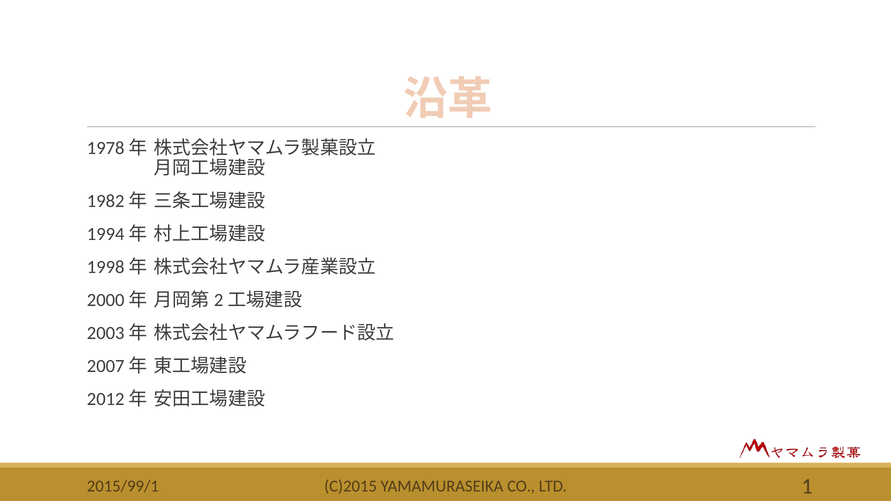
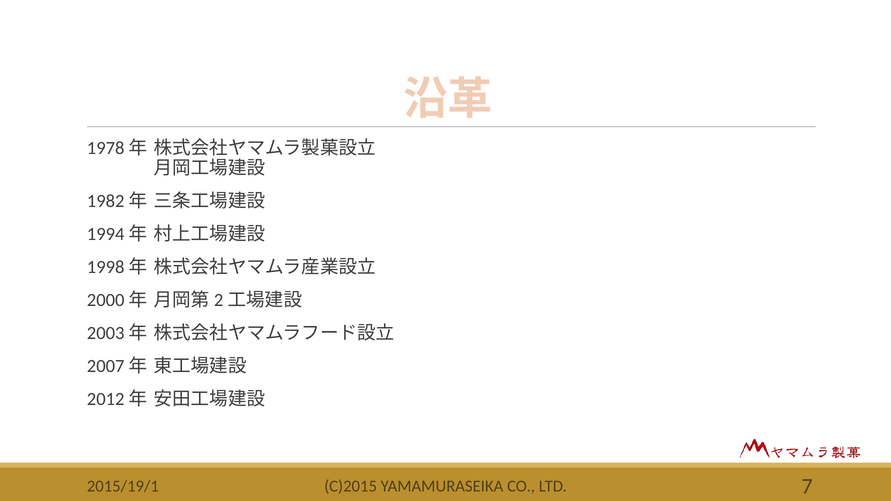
1: 1 -> 7 (807, 487)
2015/99/1: 2015/99/1 -> 2015/19/1 (123, 487)
